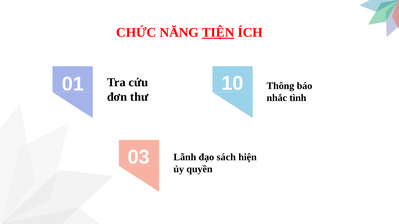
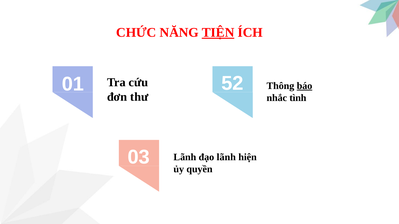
10: 10 -> 52 (232, 84)
báo underline: none -> present (305, 86)
đạo sách: sách -> lãnh (226, 157)
